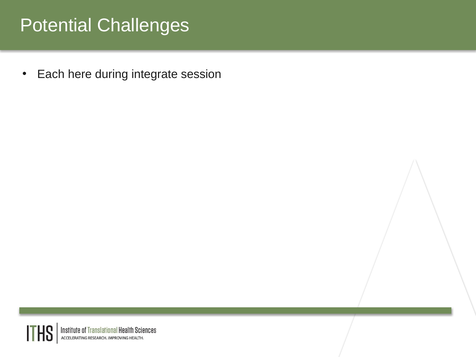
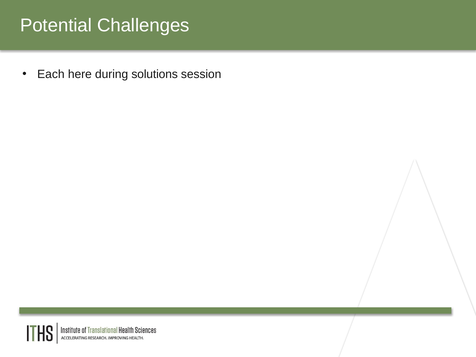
integrate: integrate -> solutions (155, 74)
